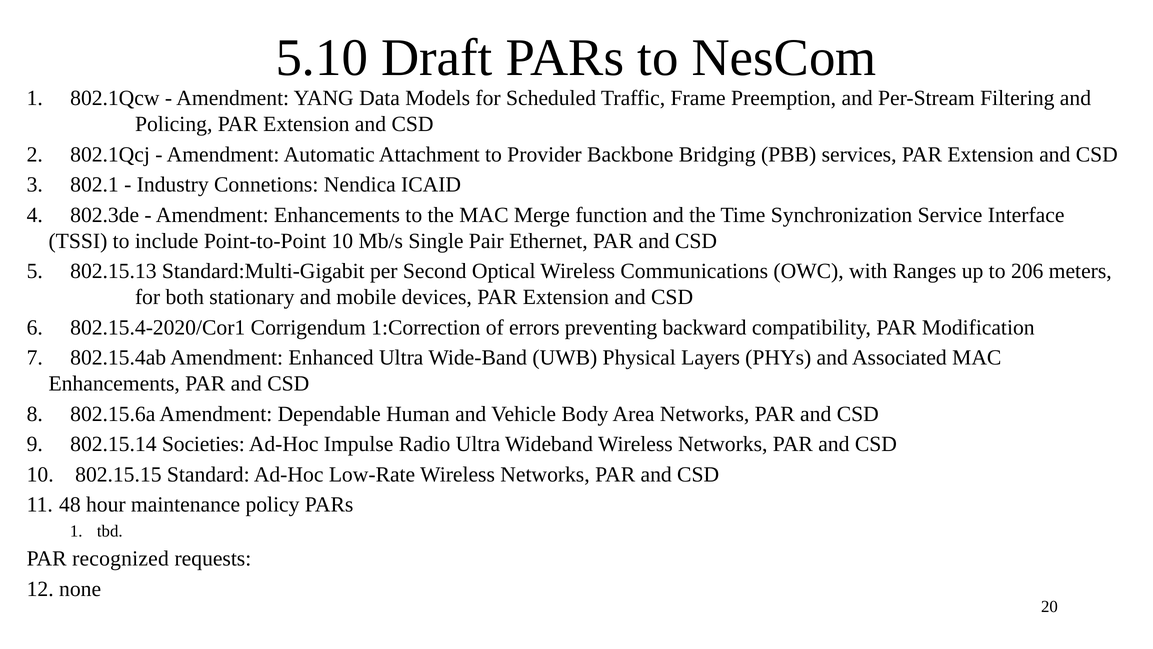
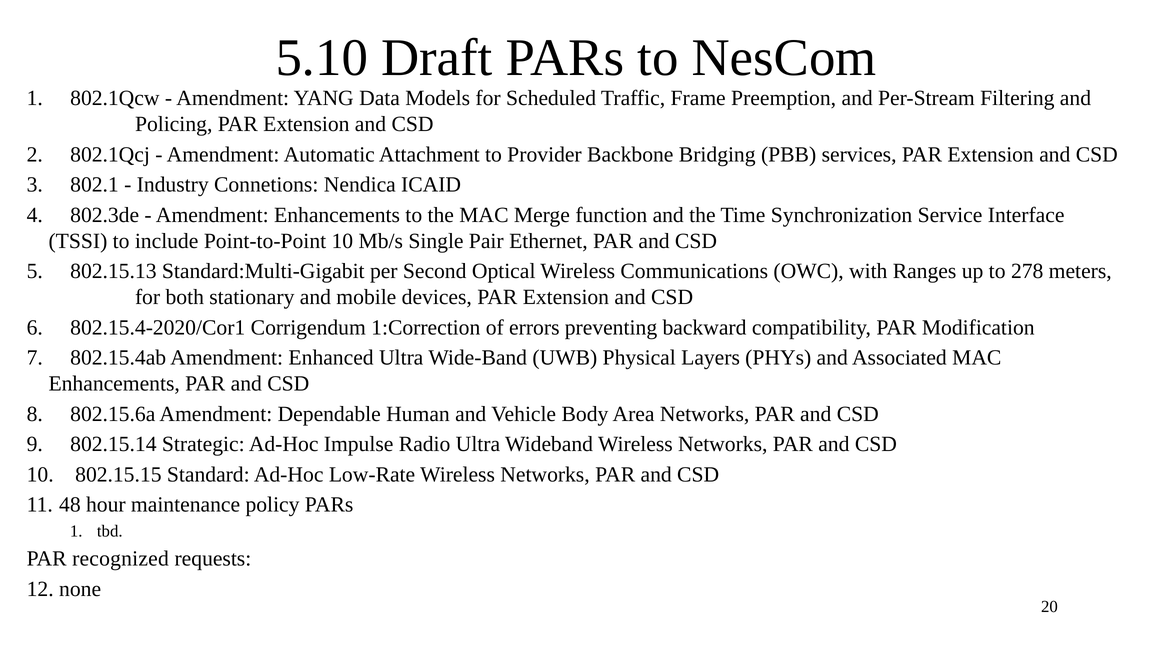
206: 206 -> 278 (1027, 271)
Societies: Societies -> Strategic (203, 444)
